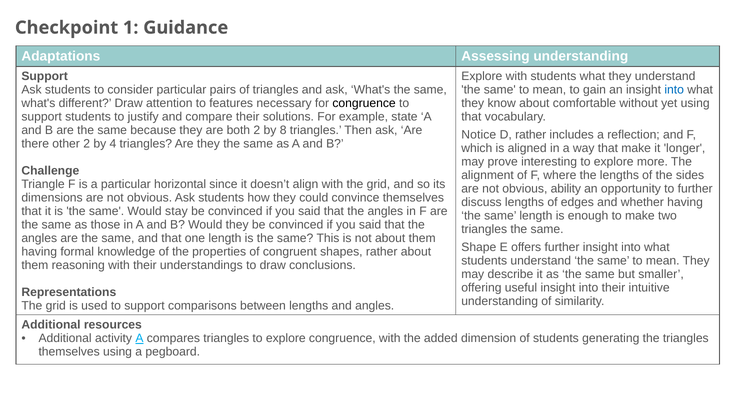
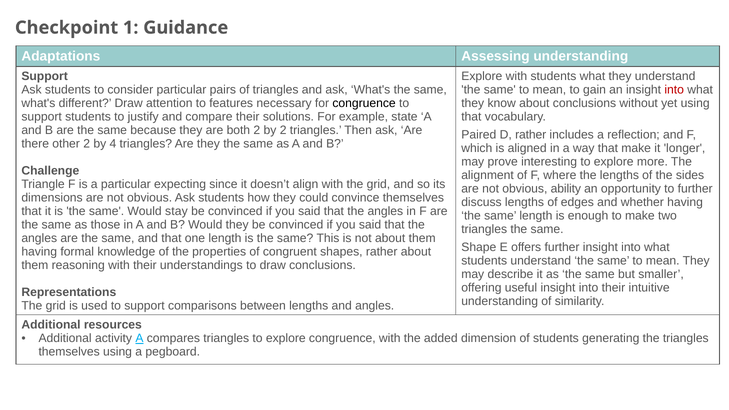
into colour: blue -> red (674, 90)
about comfortable: comfortable -> conclusions (584, 103)
by 8: 8 -> 2 (283, 130)
Notice: Notice -> Paired (479, 135)
horizontal: horizontal -> expecting (180, 184)
